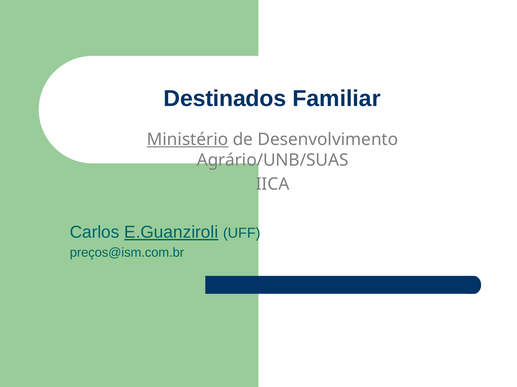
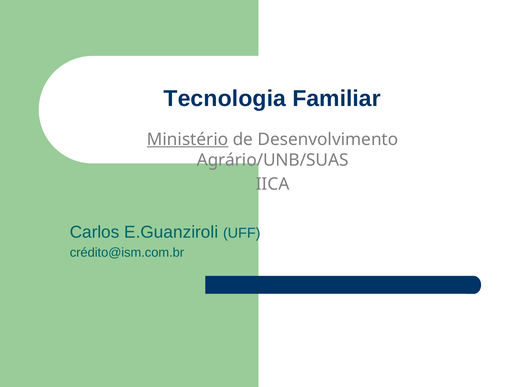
Destinados: Destinados -> Tecnologia (225, 99)
E.Guanziroli underline: present -> none (171, 233)
preços@ism.com.br: preços@ism.com.br -> crédito@ism.com.br (127, 253)
